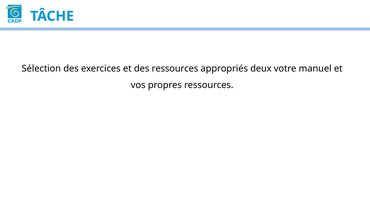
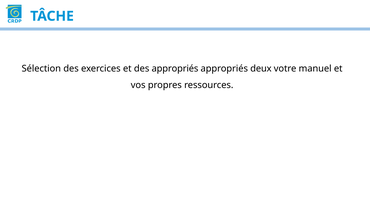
des ressources: ressources -> appropriés (175, 69)
